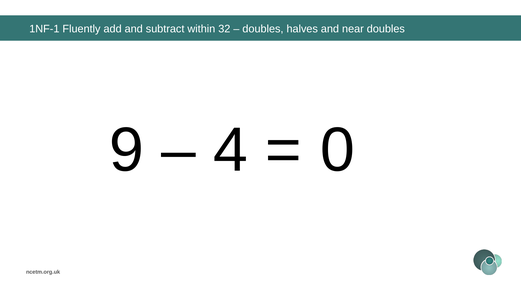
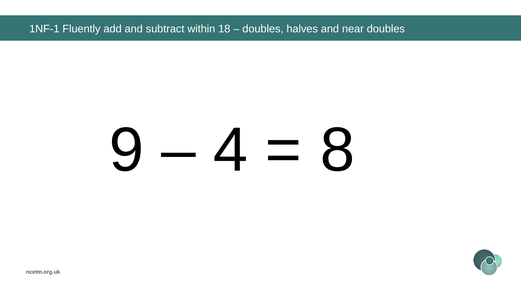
32: 32 -> 18 (224, 29)
0: 0 -> 8 (337, 150)
